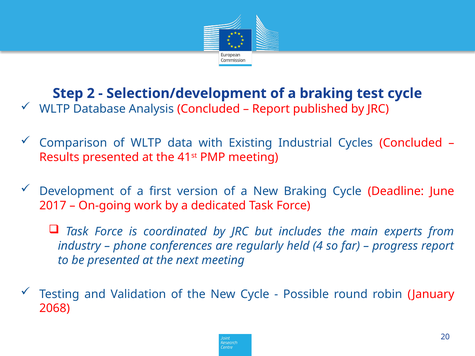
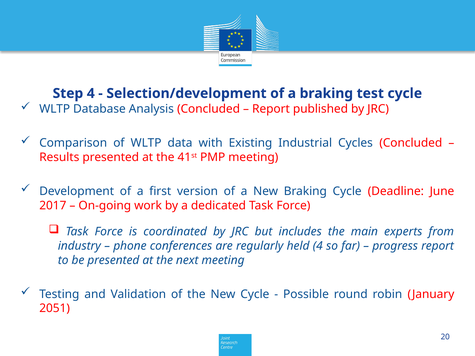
Step 2: 2 -> 4 (91, 93)
2068: 2068 -> 2051 (55, 309)
